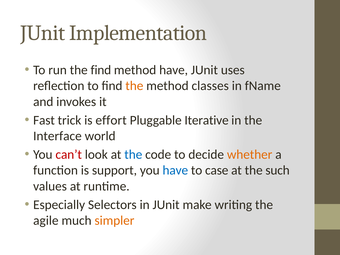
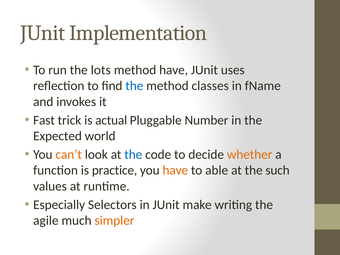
the find: find -> lots (101, 70)
the colour: orange -> blue (134, 86)
effort: effort -> actual (111, 120)
Iterative: Iterative -> Number (207, 120)
Interface: Interface -> Expected (57, 136)
can’t colour: red -> orange (69, 155)
support: support -> practice (115, 170)
have colour: blue -> orange (175, 170)
case: case -> able (217, 170)
